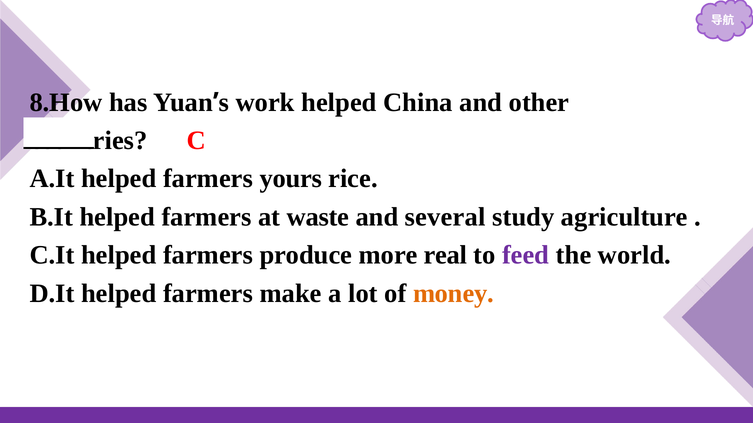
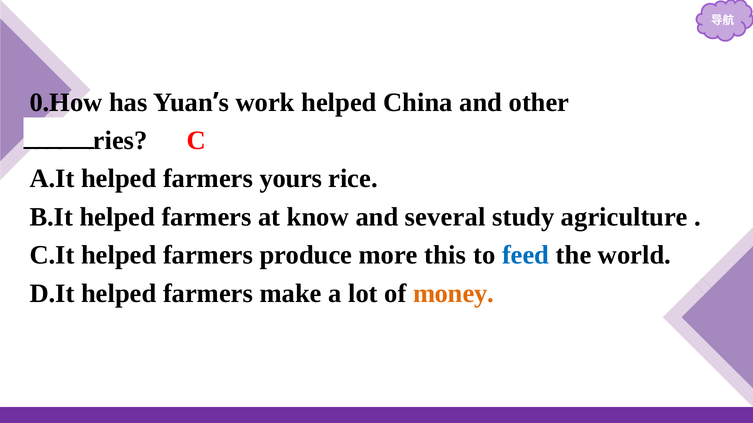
8.How: 8.How -> 0.How (66, 102)
waste: waste -> know (318, 217)
real: real -> this (445, 255)
feed colour: purple -> blue (526, 255)
